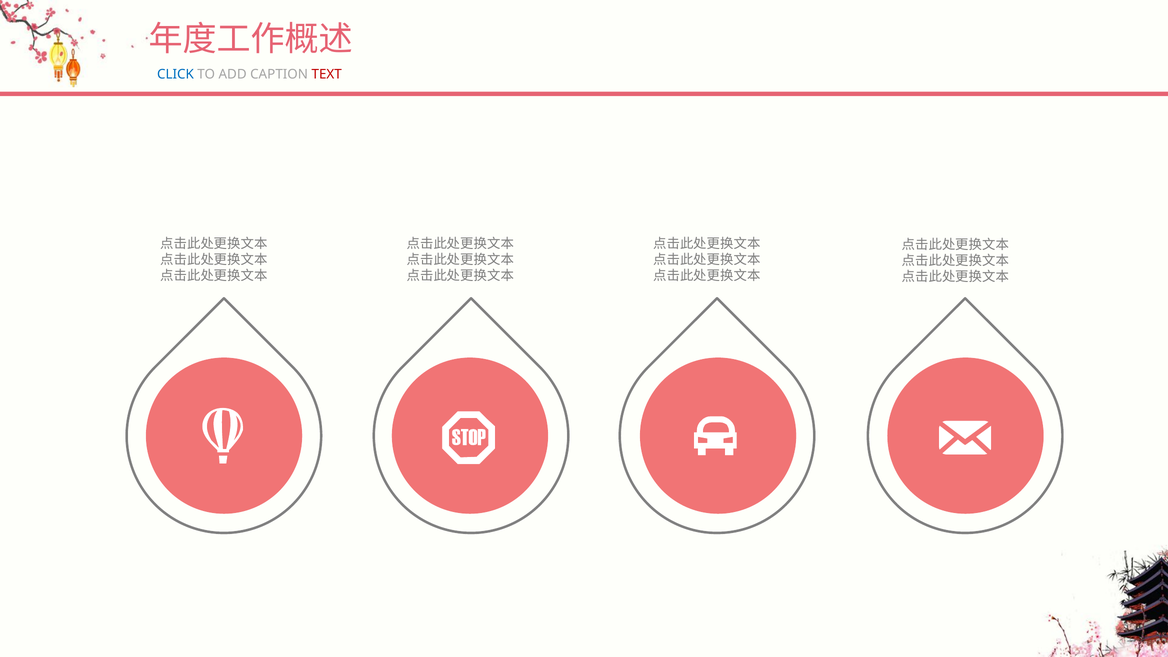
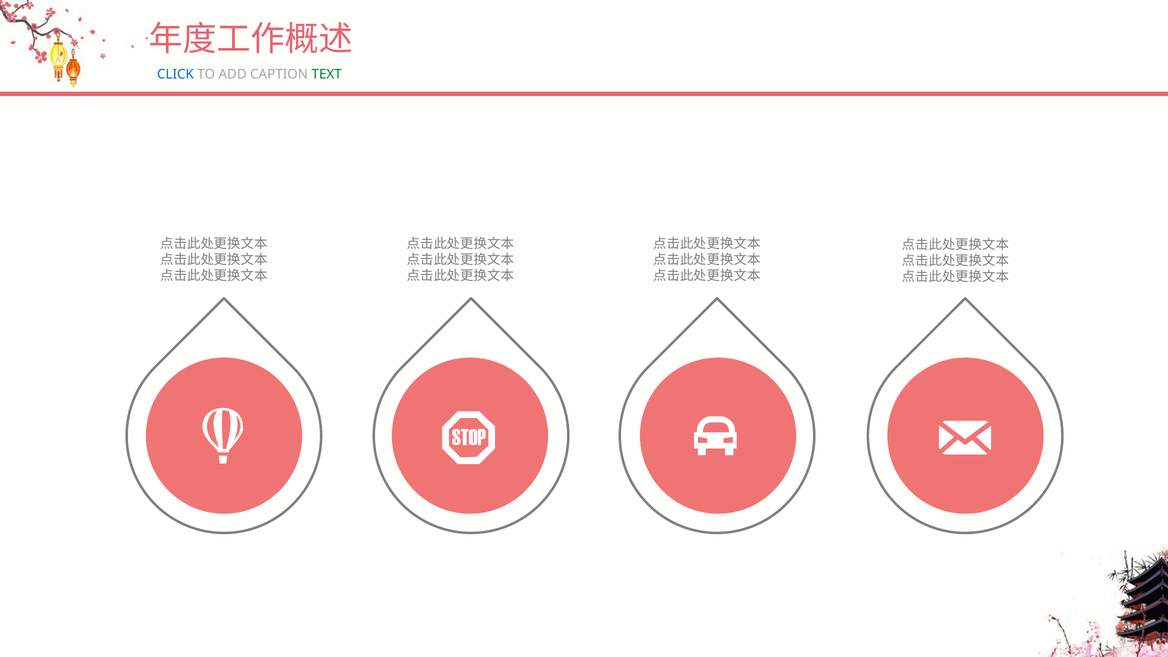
TEXT colour: red -> green (327, 74)
